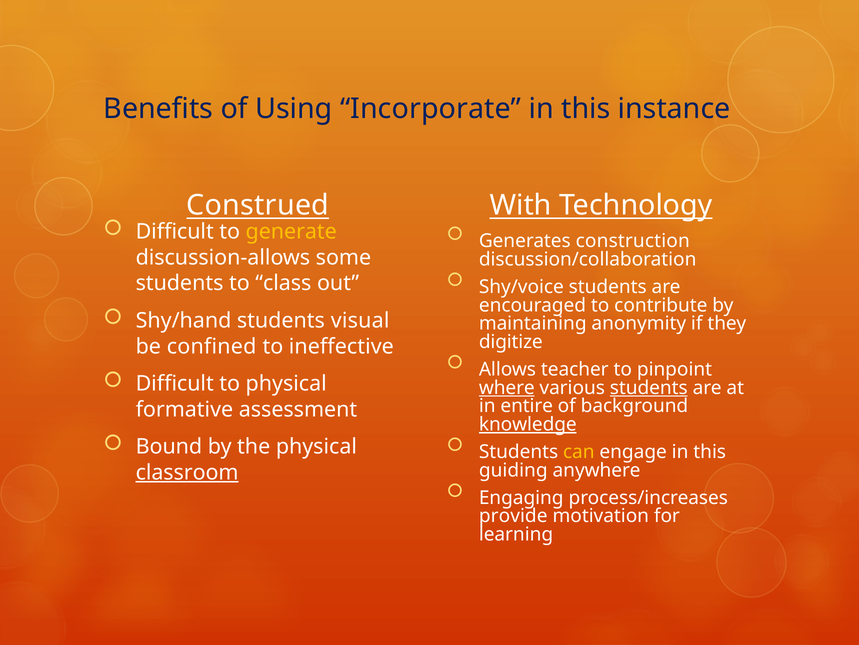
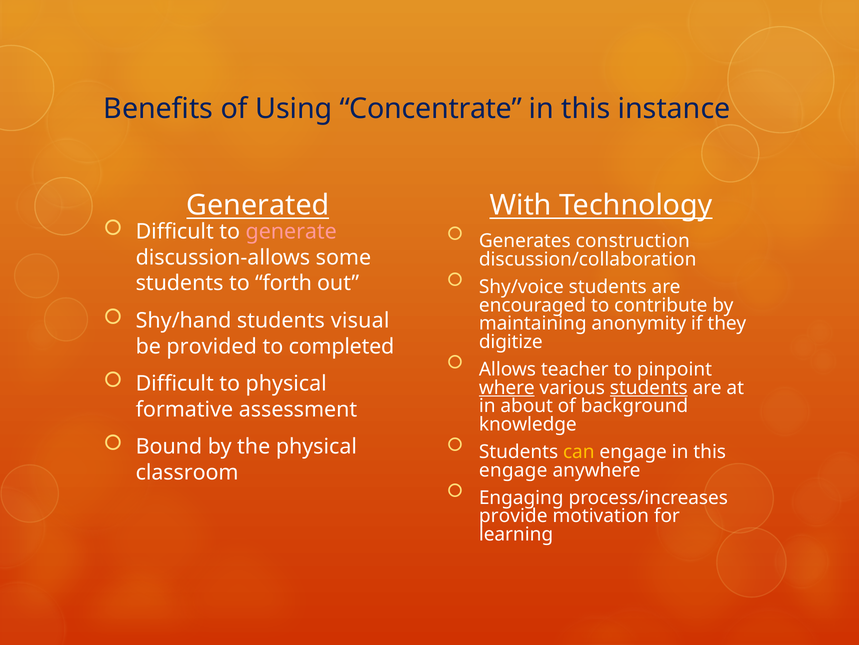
Incorporate: Incorporate -> Concentrate (431, 109)
Construed: Construed -> Generated (258, 205)
generate colour: yellow -> pink (291, 232)
class: class -> forth (283, 283)
confined: confined -> provided (212, 346)
ineffective: ineffective -> completed (341, 346)
entire: entire -> about (527, 406)
knowledge underline: present -> none (528, 424)
guiding: guiding -> engage (513, 470)
classroom underline: present -> none (187, 472)
